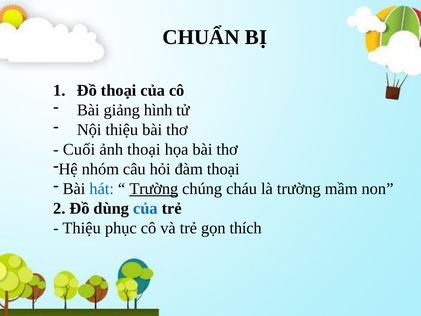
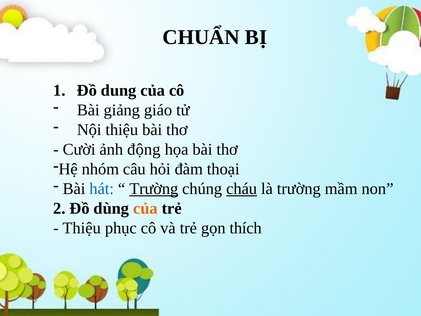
Đồ thoại: thoại -> dung (119, 90)
hình: hình -> giáo (158, 110)
Cuối: Cuối -> Cười (79, 149)
ảnh thoại: thoại -> động (144, 149)
cháu underline: none -> present (242, 189)
của colour: blue -> orange (145, 208)
